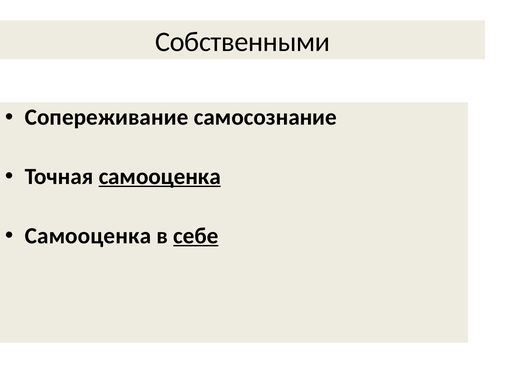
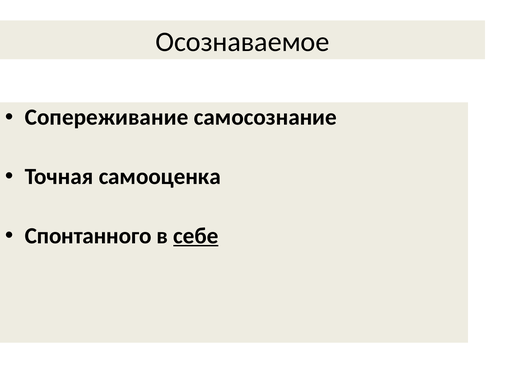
Собственными: Собственными -> Осознаваемое (242, 42)
самооценка underline: present -> none (160, 177)
Самооценка: Самооценка -> Спонтанного (88, 236)
